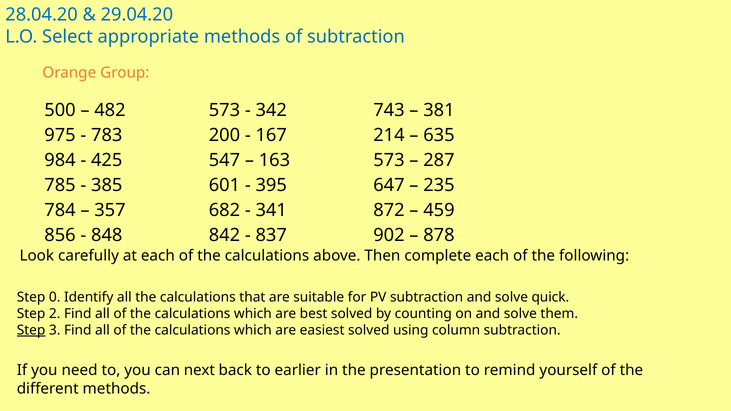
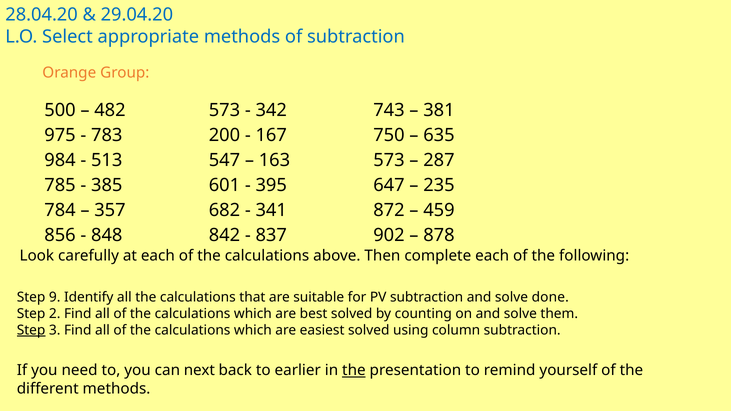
214: 214 -> 750 (389, 135)
425: 425 -> 513 (107, 160)
0: 0 -> 9 (55, 297)
quick: quick -> done (550, 297)
the underline: none -> present (354, 370)
